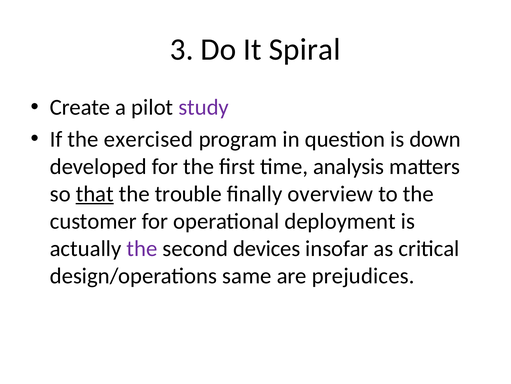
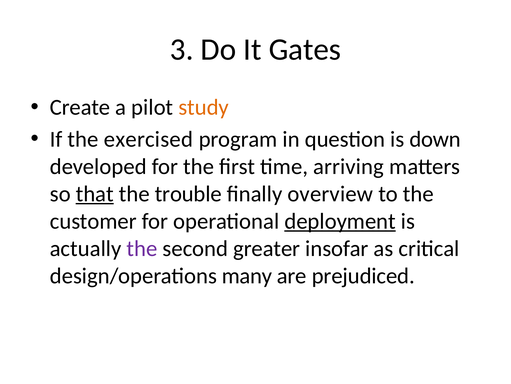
Spiral: Spiral -> Gates (305, 49)
study colour: purple -> orange (204, 107)
analysis: analysis -> arriving (349, 166)
deployment underline: none -> present (340, 221)
devices: devices -> greater (267, 248)
same: same -> many (247, 275)
prejudices: prejudices -> prejudiced (363, 275)
